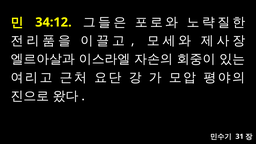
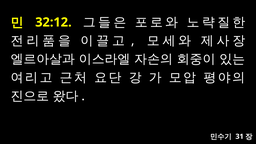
34:12: 34:12 -> 32:12 (53, 22)
